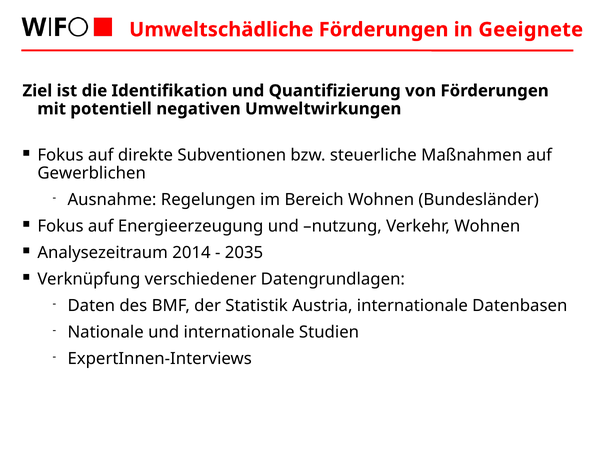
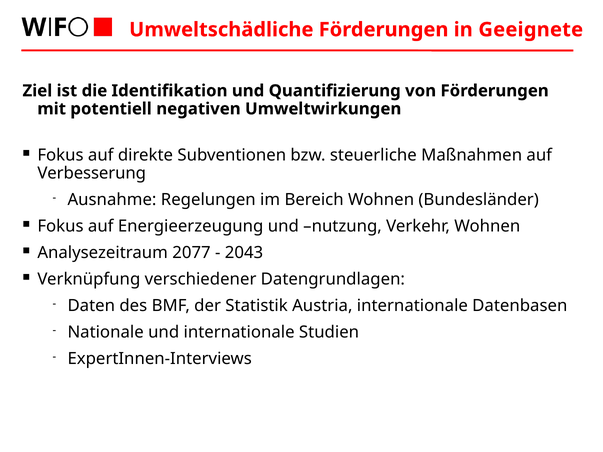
Gewerblichen: Gewerblichen -> Verbesserung (92, 174)
2014: 2014 -> 2077 (191, 253)
2035: 2035 -> 2043 (244, 253)
